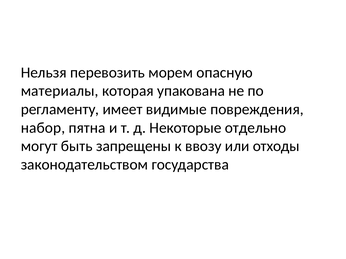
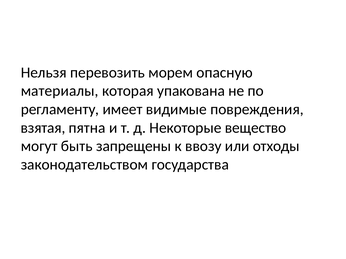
набор: набор -> взятая (43, 128)
отдельно: отдельно -> вещество (256, 128)
